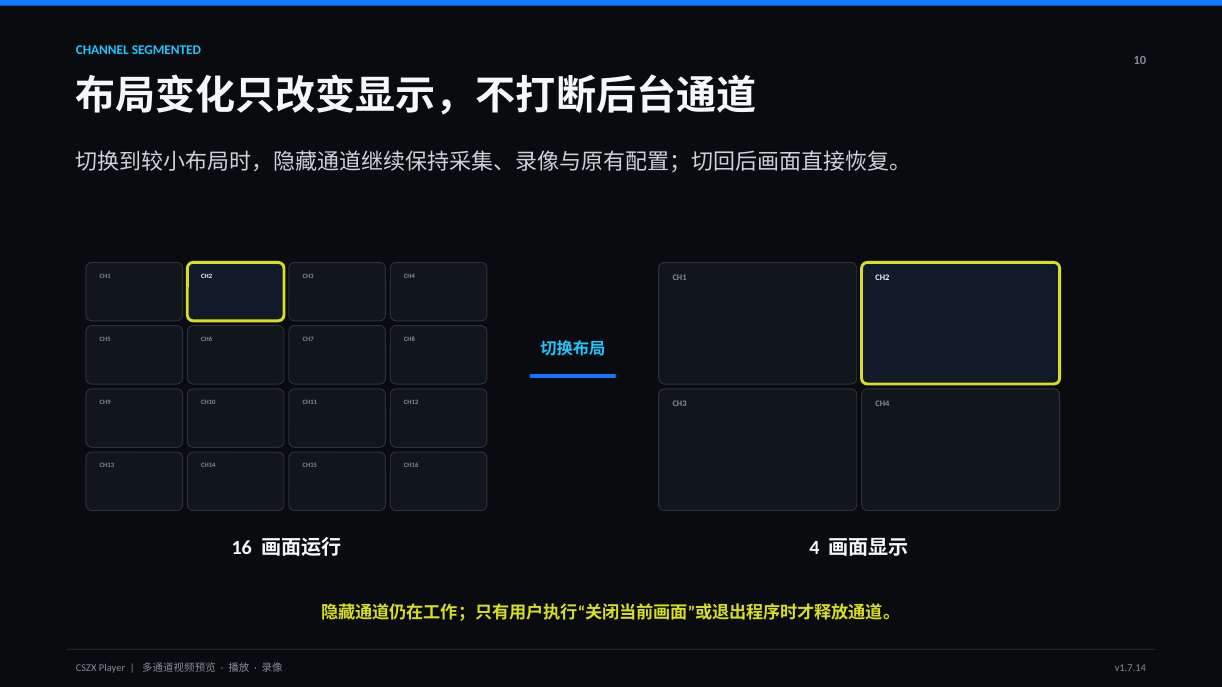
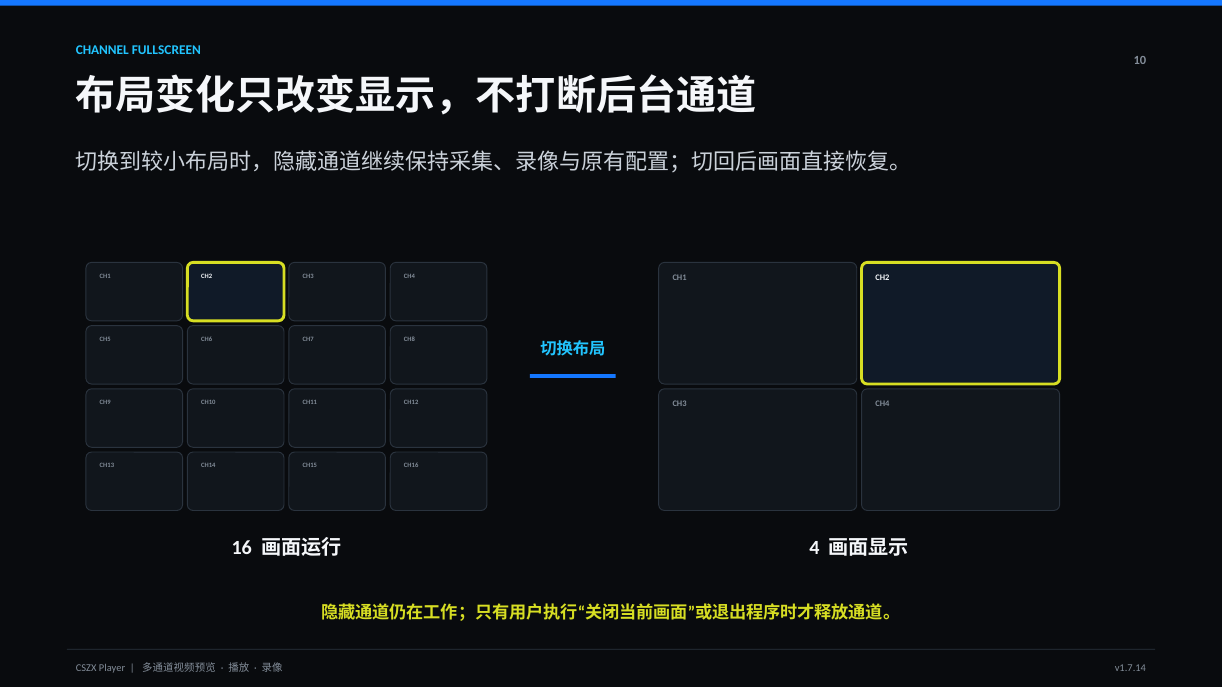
SEGMENTED: SEGMENTED -> FULLSCREEN (166, 50)
